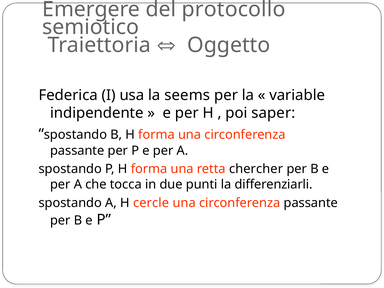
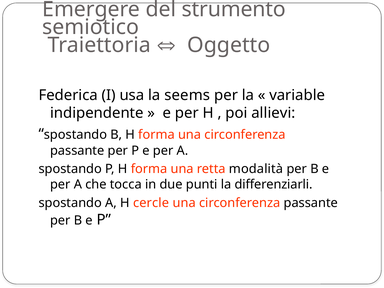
protocollo: protocollo -> strumento (234, 9)
saper: saper -> allievi (273, 113)
chercher: chercher -> modalità (256, 169)
